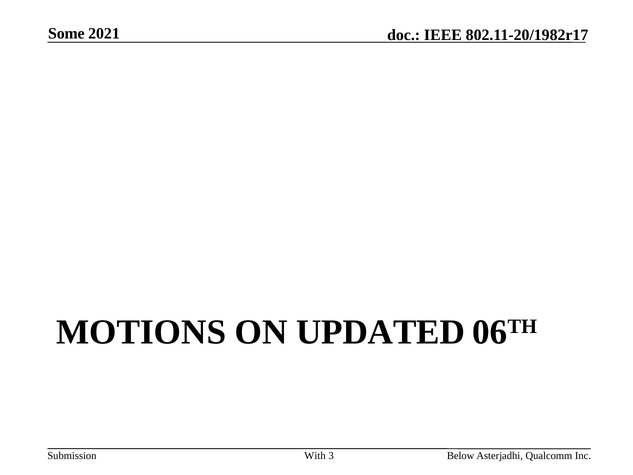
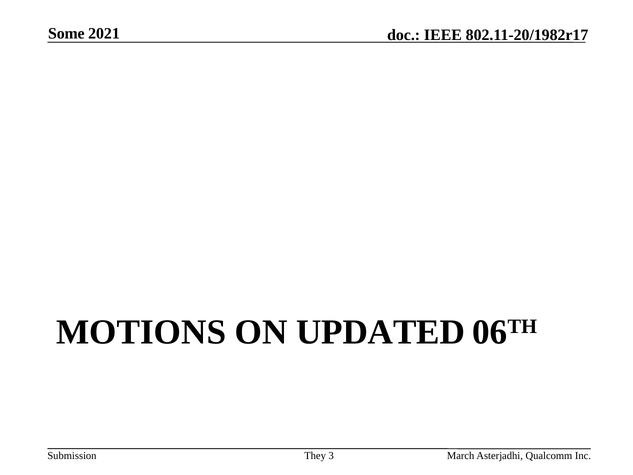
With: With -> They (315, 455)
Below: Below -> March (461, 455)
